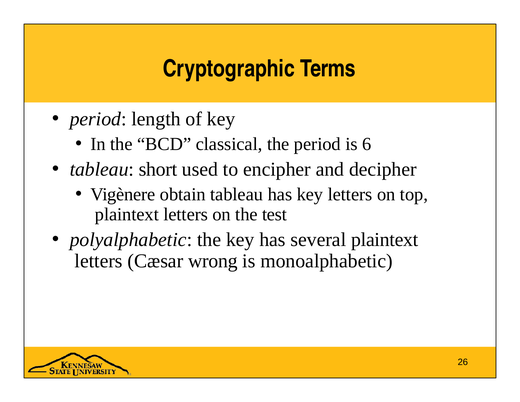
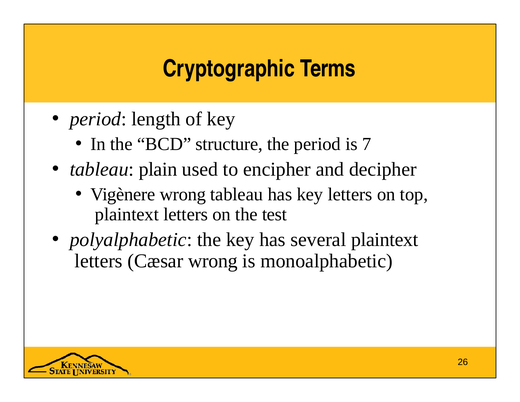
classical: classical -> structure (229, 144)
6: 6 -> 7 (367, 144)
short: short -> plain (158, 169)
Vigènere obtain: obtain -> wrong (183, 194)
